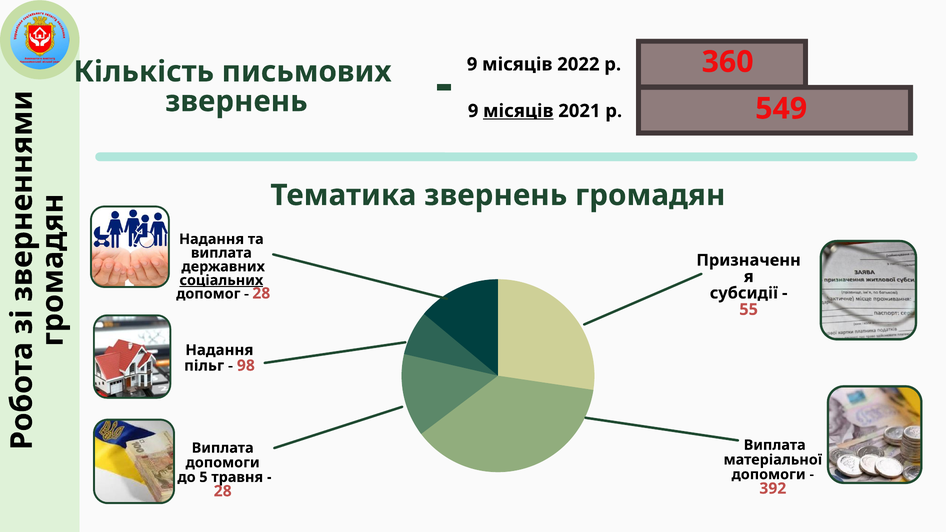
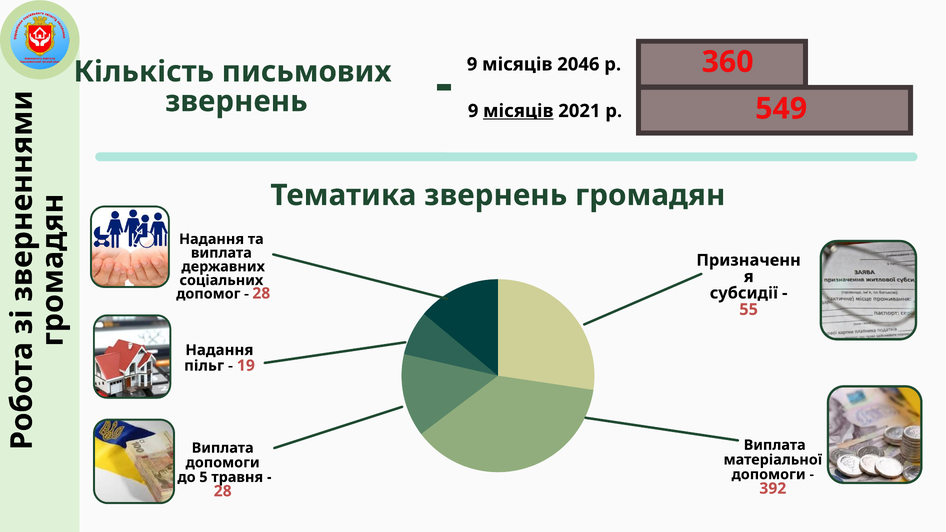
2022: 2022 -> 2046 (578, 64)
соціальних underline: present -> none (221, 280)
98: 98 -> 19 (246, 366)
